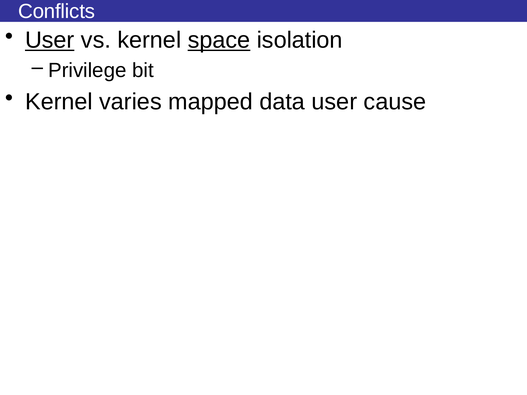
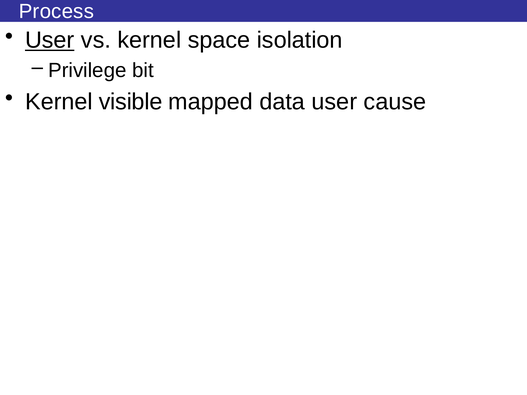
Conflicts: Conflicts -> Process (56, 12)
space underline: present -> none (219, 40)
varies: varies -> visible (131, 102)
